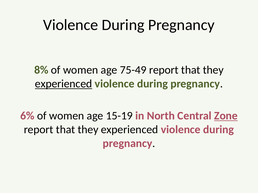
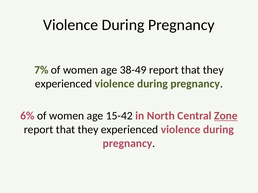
8%: 8% -> 7% (41, 70)
75-49: 75-49 -> 38-49 (133, 70)
experienced underline: present -> none (64, 84)
15-19: 15-19 -> 15-42 (119, 116)
